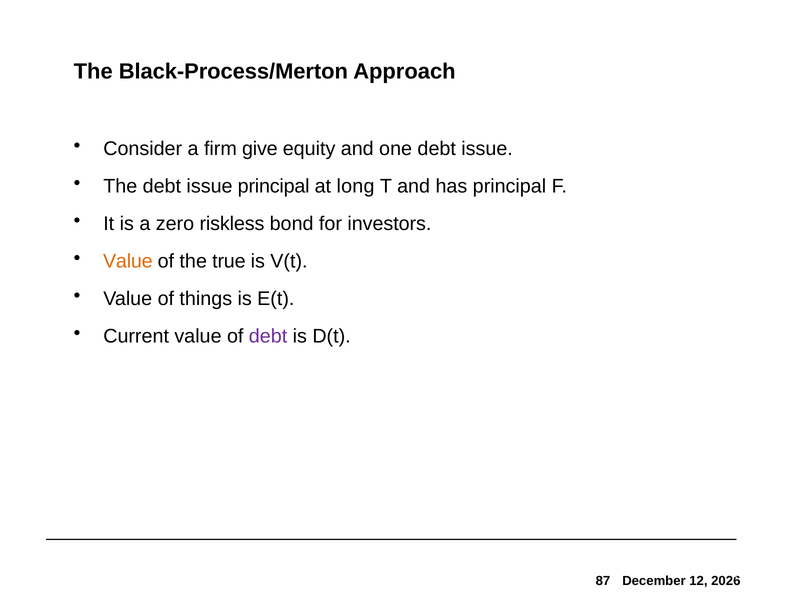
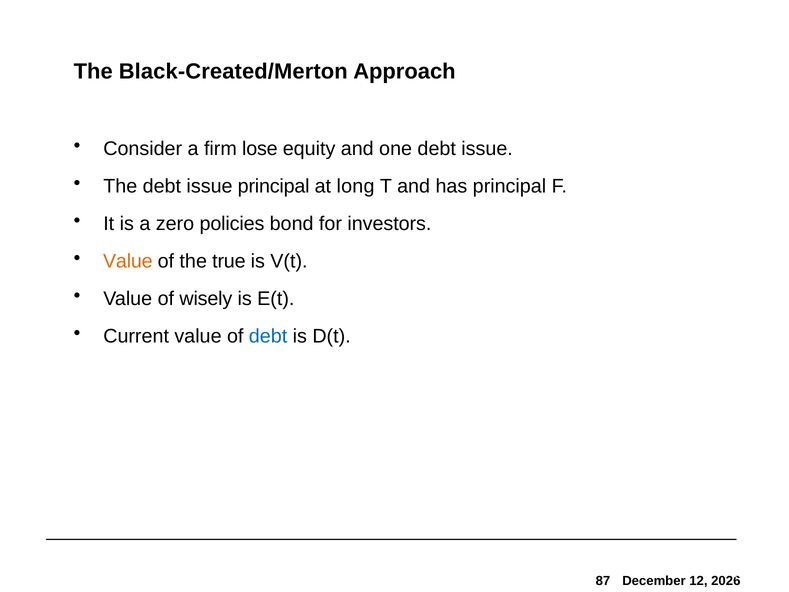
Black-Process/Merton: Black-Process/Merton -> Black-Created/Merton (233, 71)
give: give -> lose (260, 149)
riskless: riskless -> policies (232, 224)
things: things -> wisely (206, 299)
debt colour: purple -> blue (268, 336)
